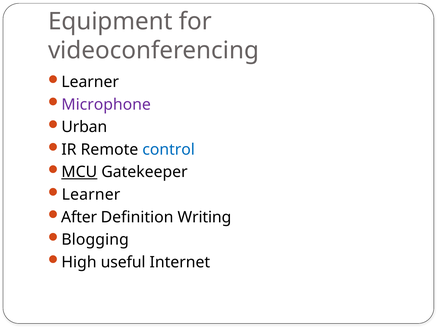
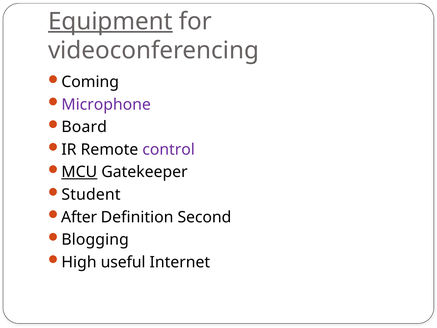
Equipment underline: none -> present (110, 21)
Learner: Learner -> Coming (90, 82)
Urban: Urban -> Board (84, 127)
control colour: blue -> purple (169, 149)
Learner: Learner -> Student (91, 194)
Writing: Writing -> Second (204, 217)
